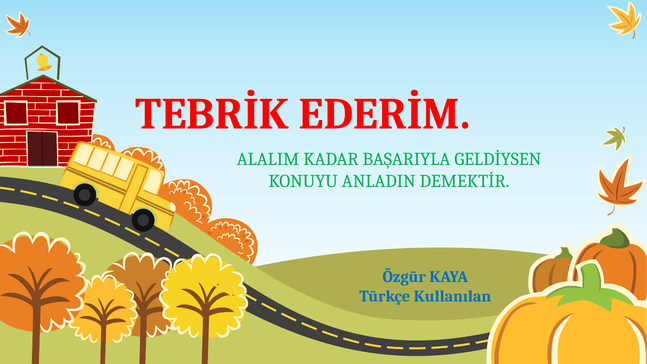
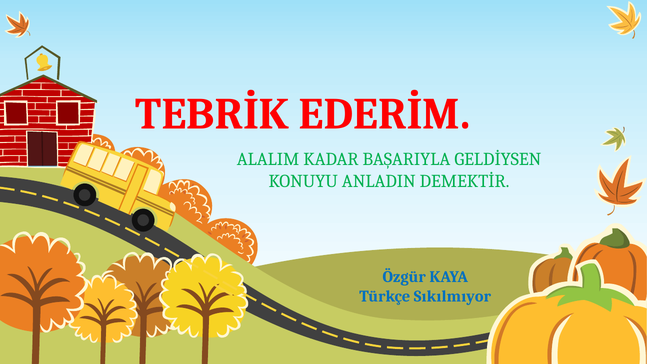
Kullanılan: Kullanılan -> Sıkılmıyor (452, 296)
